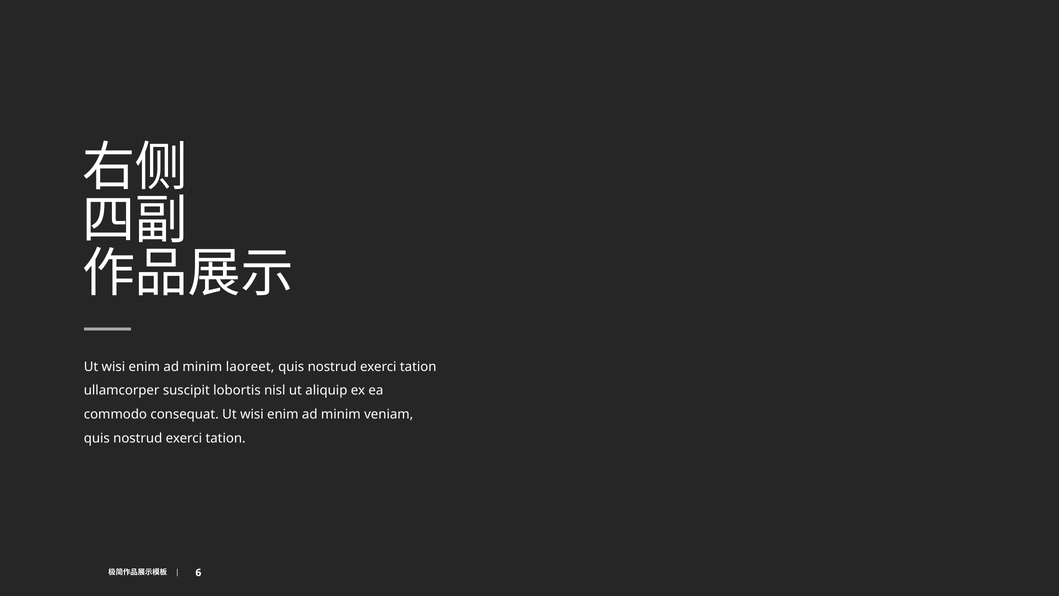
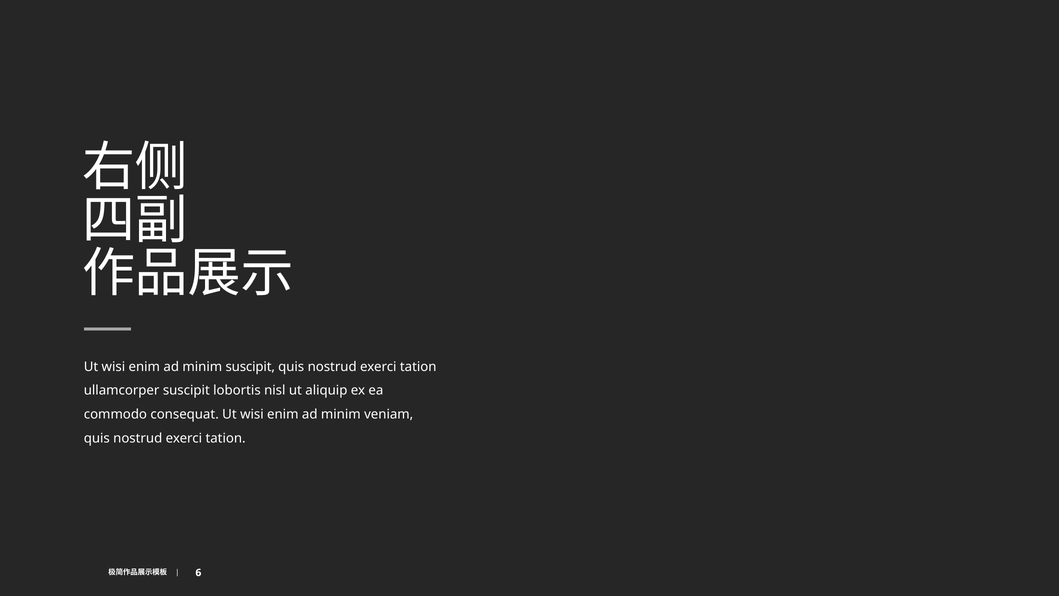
minim laoreet: laoreet -> suscipit (250, 367)
